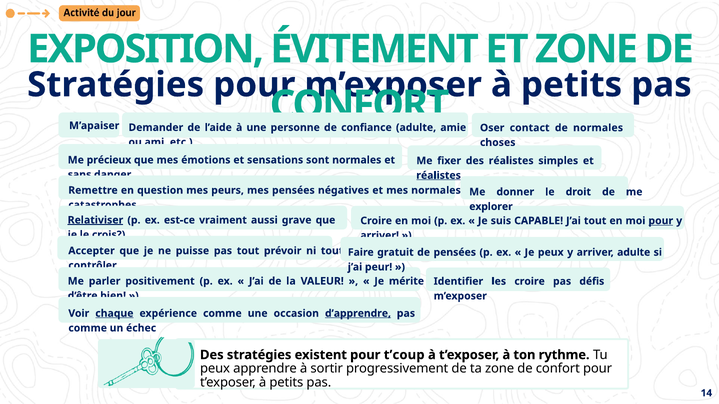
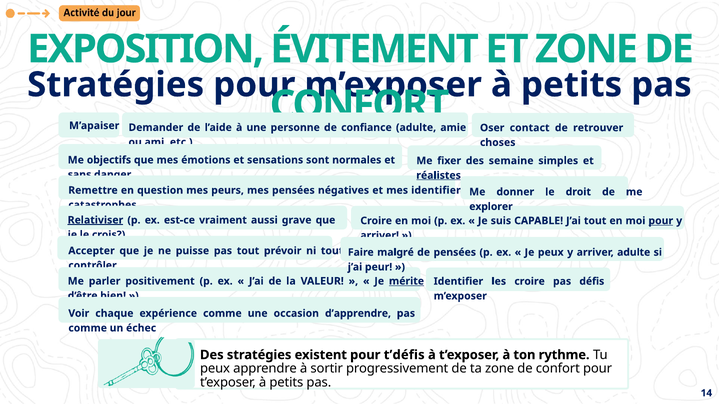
de normales: normales -> retrouver (598, 128)
précieux: précieux -> objectifs (109, 160)
des réalistes: réalistes -> semaine (511, 161)
mes normales: normales -> identifier (436, 190)
gratuit: gratuit -> malgré (395, 253)
mérite underline: none -> present (407, 281)
chaque underline: present -> none (114, 314)
d’apprendre underline: present -> none (358, 314)
t’coup: t’coup -> t’défis (404, 355)
